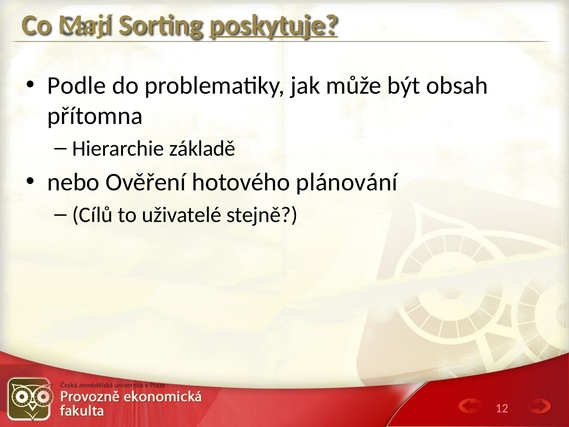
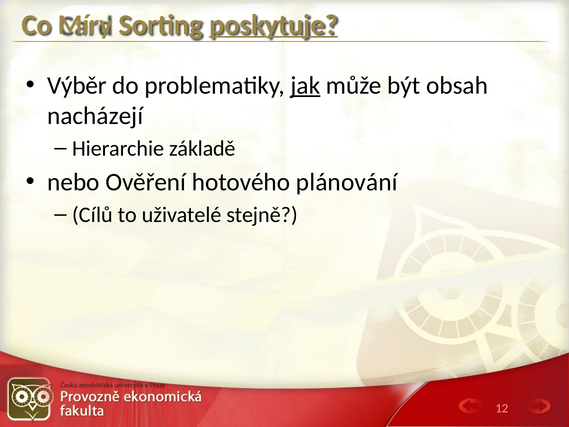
Mají: Mají -> Míry (85, 25)
Podle: Podle -> Výběr (77, 85)
jak underline: none -> present (305, 85)
přítomna: přítomna -> nacházejí (95, 116)
